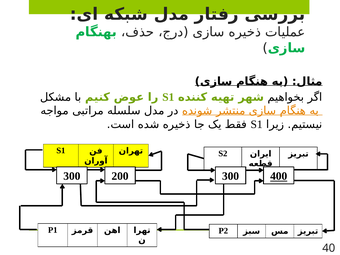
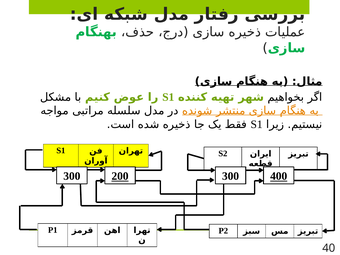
200 underline: none -> present (120, 176)
